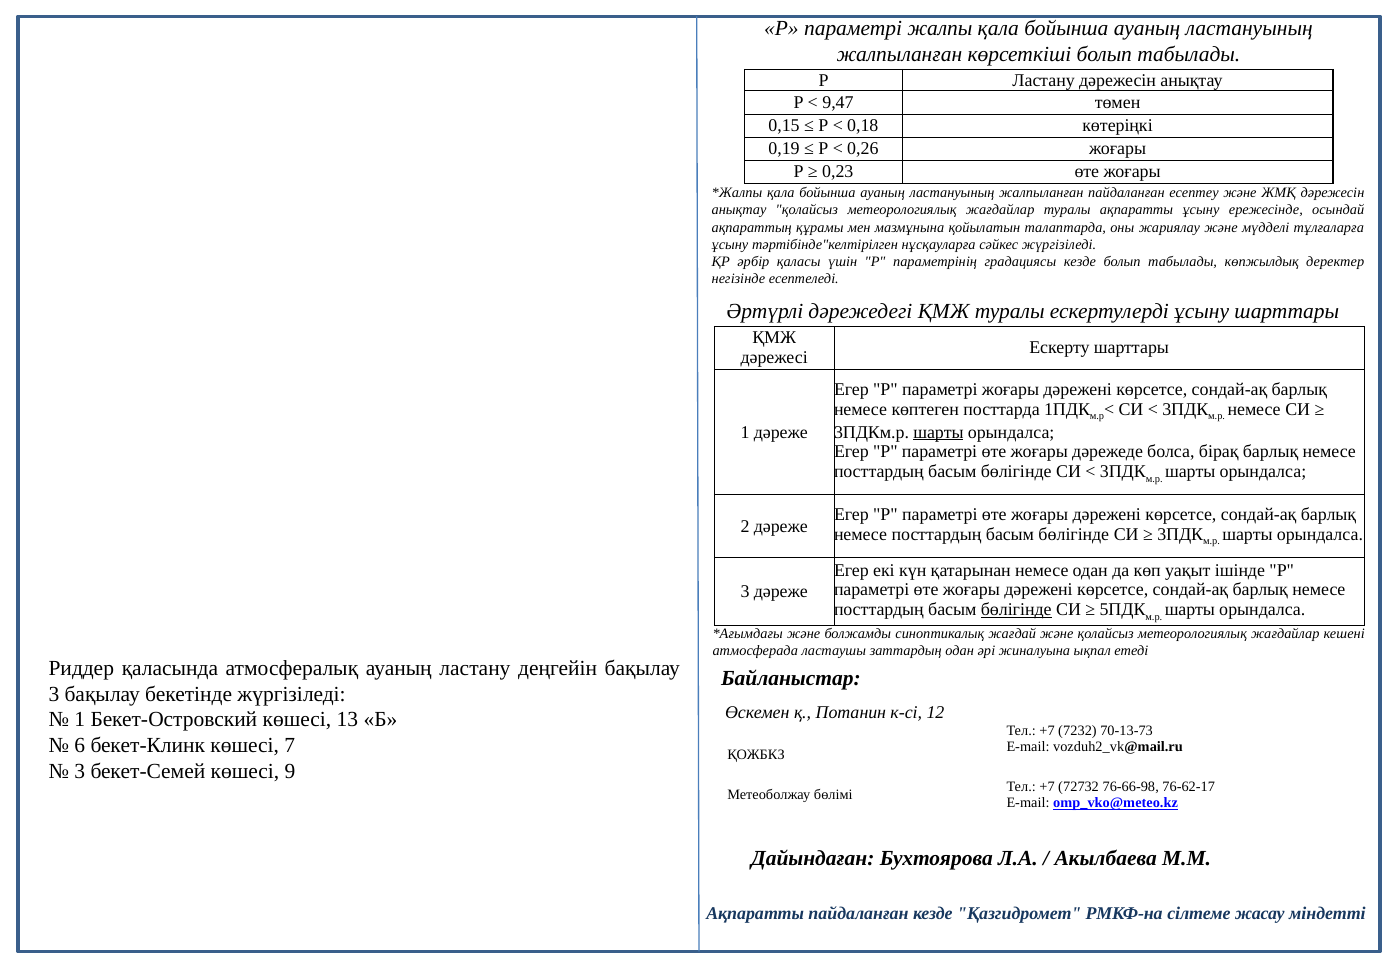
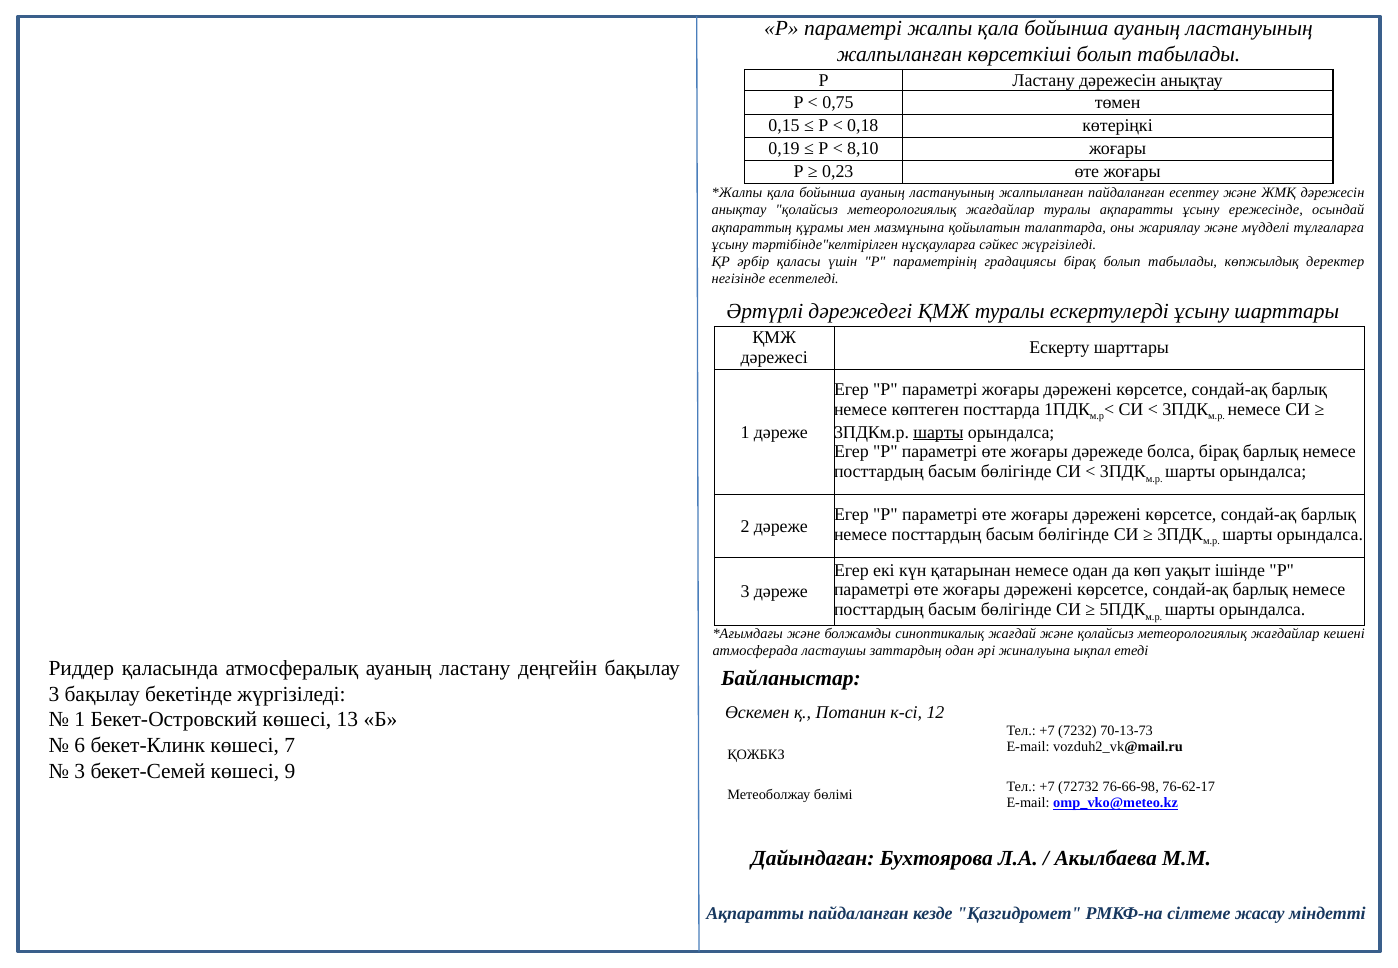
9,47: 9,47 -> 0,75 (838, 102)
0,26: 0,26 -> 8,10 (863, 148)
градациясы кезде: кезде -> бірақ (1080, 262)
бөлігінде underline: present -> none (1016, 610)
